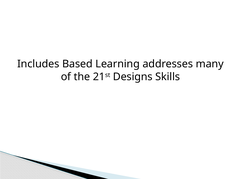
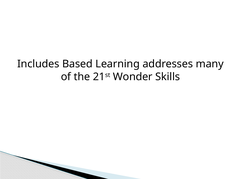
Designs: Designs -> Wonder (133, 77)
